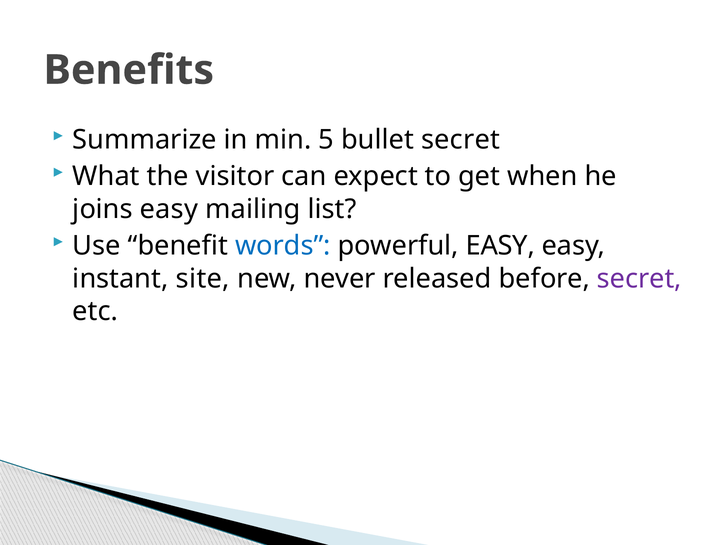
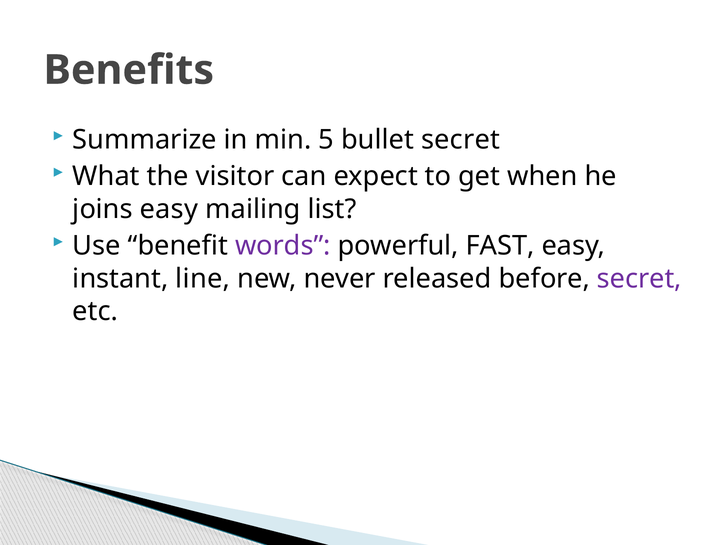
words colour: blue -> purple (283, 246)
powerful EASY: EASY -> FAST (500, 246)
site: site -> line (203, 278)
